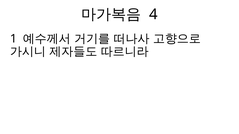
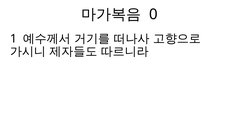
4: 4 -> 0 (153, 14)
